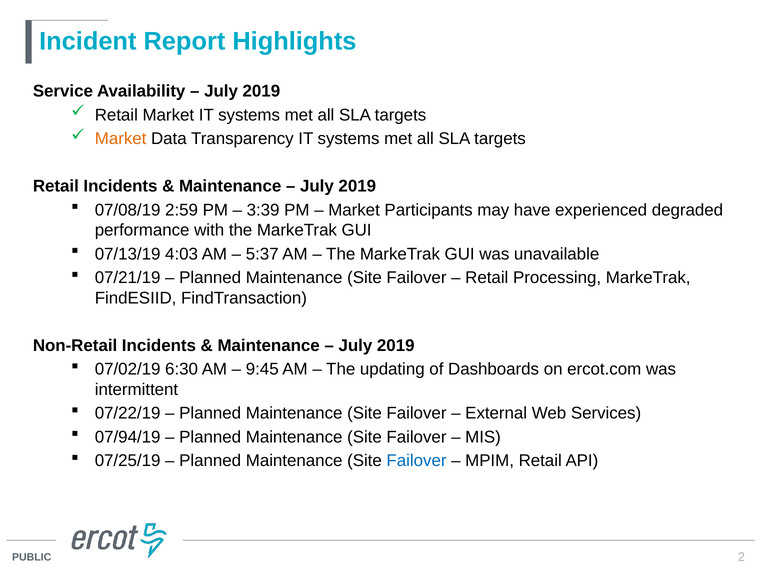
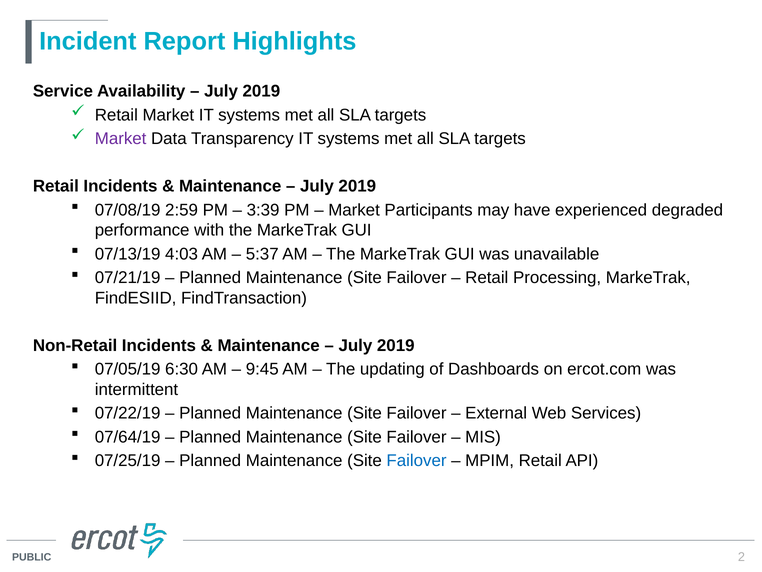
Market colour: orange -> purple (121, 139)
07/02/19: 07/02/19 -> 07/05/19 (128, 369)
07/94/19: 07/94/19 -> 07/64/19 (128, 437)
